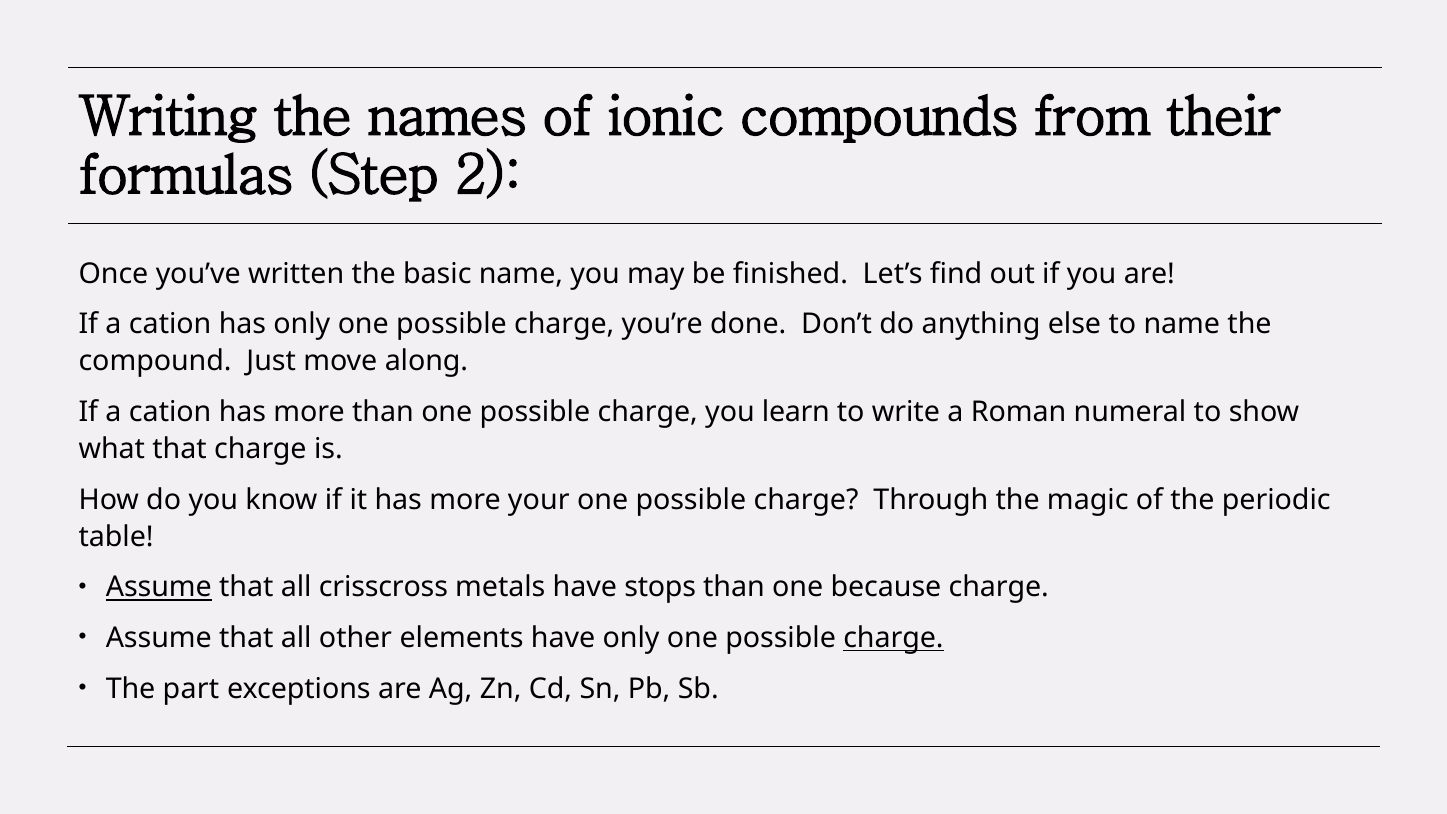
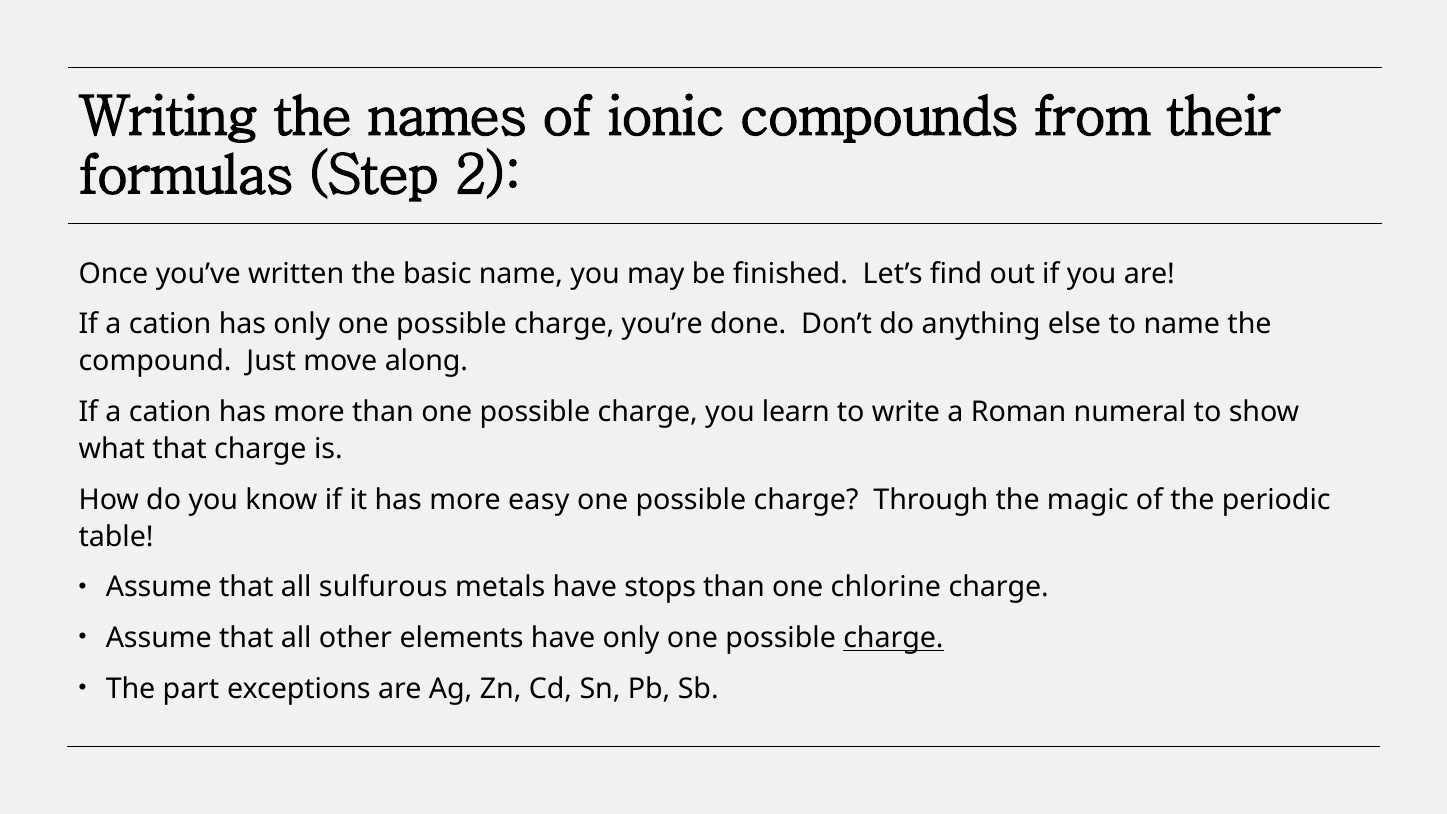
your: your -> easy (539, 500)
Assume underline: present -> none (159, 587)
crisscross: crisscross -> sulfurous (383, 587)
because: because -> chlorine (886, 587)
